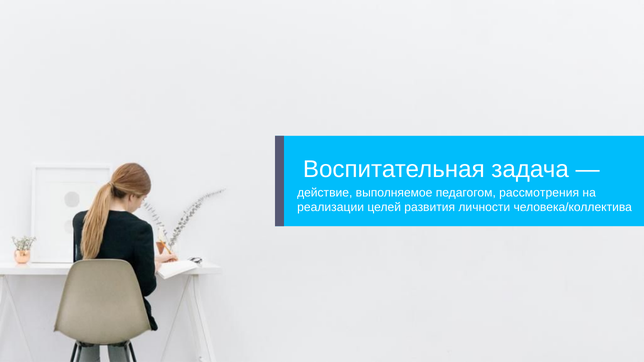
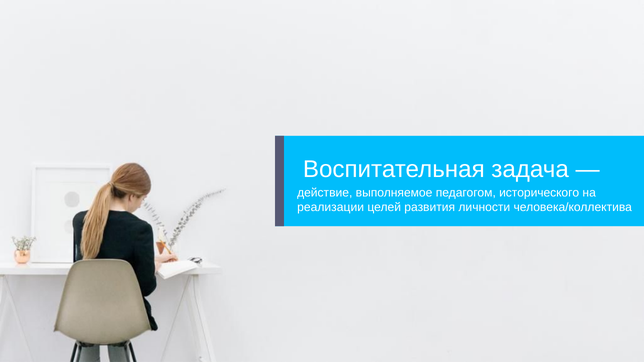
рассмотрения: рассмотрения -> исторического (539, 193)
